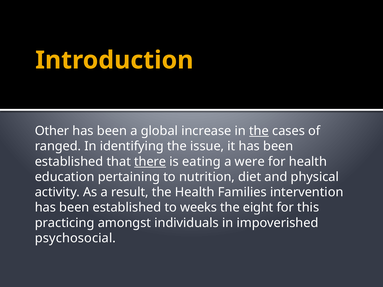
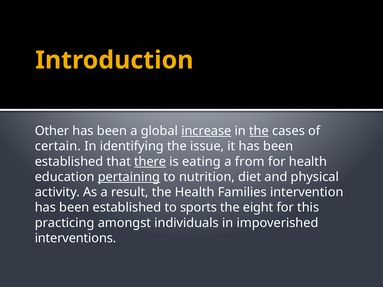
increase underline: none -> present (206, 131)
ranged: ranged -> certain (58, 146)
were: were -> from (250, 162)
pertaining underline: none -> present (129, 177)
weeks: weeks -> sports (199, 208)
psychosocial: psychosocial -> interventions (76, 238)
